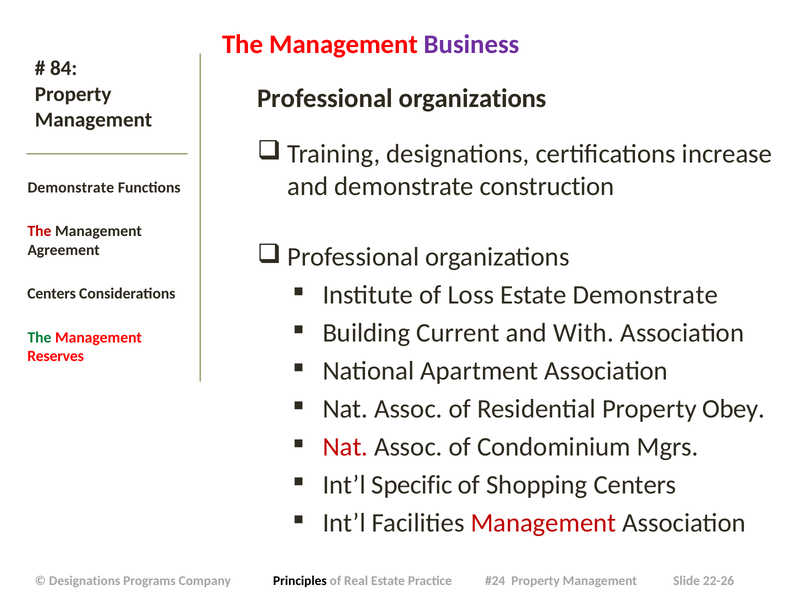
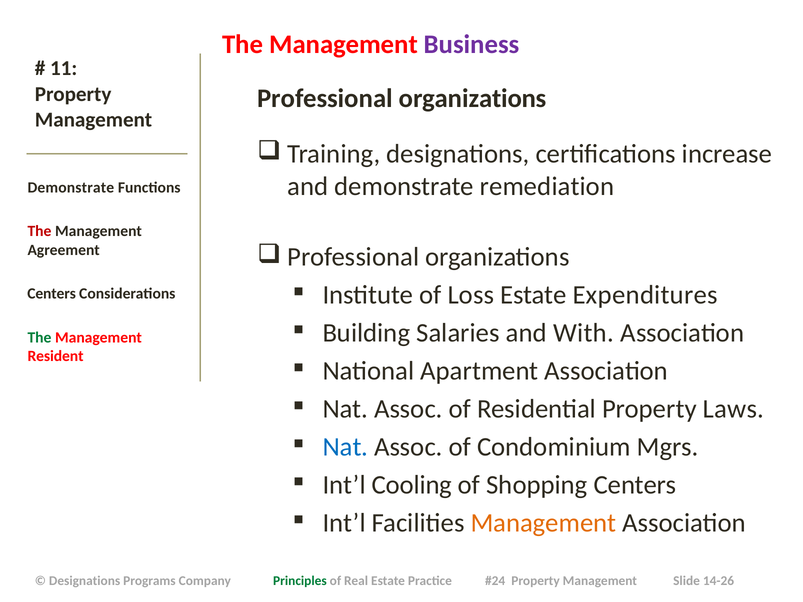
84: 84 -> 11 (64, 68)
construction: construction -> remediation (547, 187)
Estate Demonstrate: Demonstrate -> Expenditures (645, 295)
Current: Current -> Salaries (458, 333)
Reserves: Reserves -> Resident (56, 356)
Obey: Obey -> Laws (733, 409)
Nat colour: red -> blue (345, 447)
Specific: Specific -> Cooling (412, 485)
Management colour: red -> orange (543, 523)
Principles colour: black -> green (300, 581)
22-26: 22-26 -> 14-26 (719, 581)
